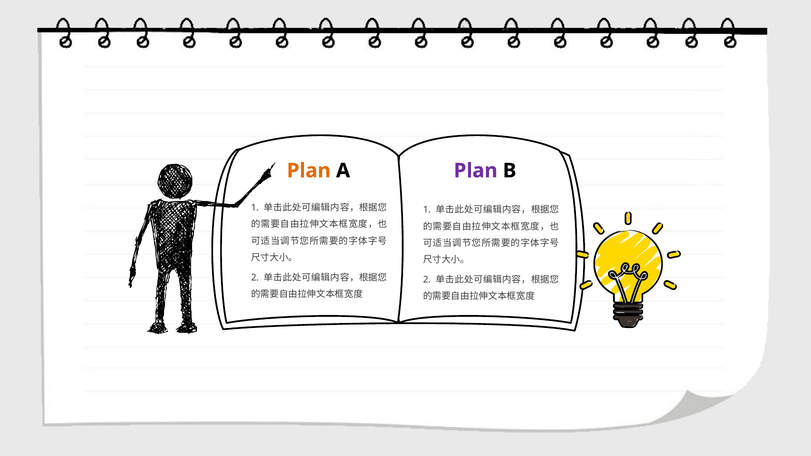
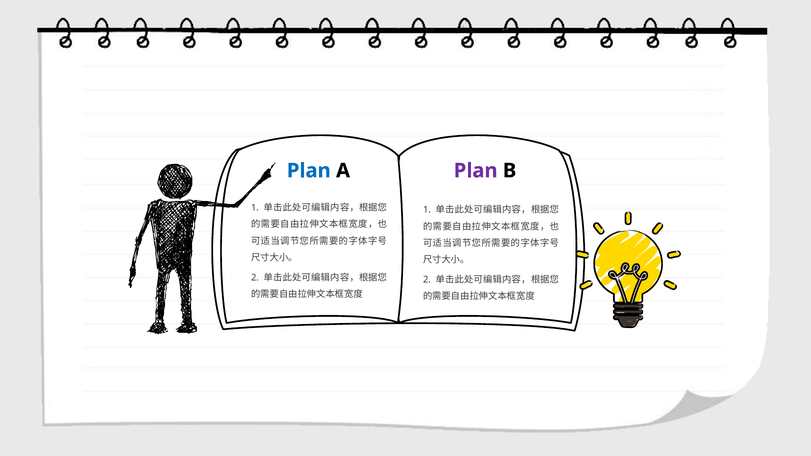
Plan colour: orange -> blue (309, 171)
